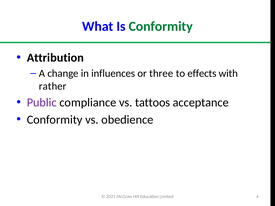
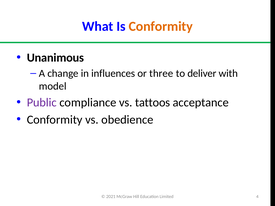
Conformity colour: green -> orange (161, 26)
Attribution: Attribution -> Unanimous (55, 58)
effects: effects -> deliver (202, 73)
rather: rather -> model (53, 86)
